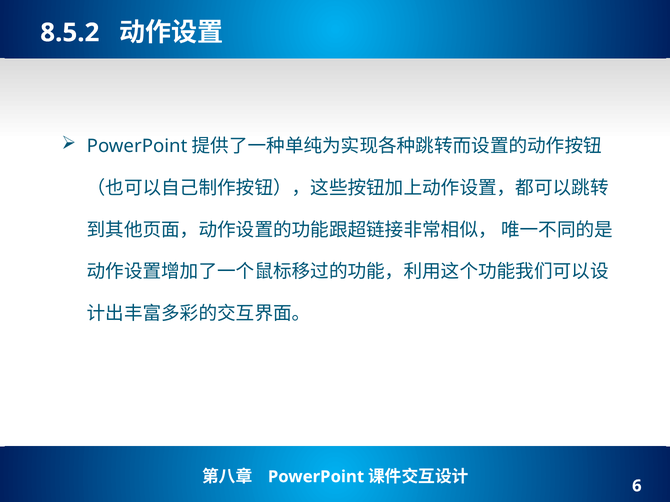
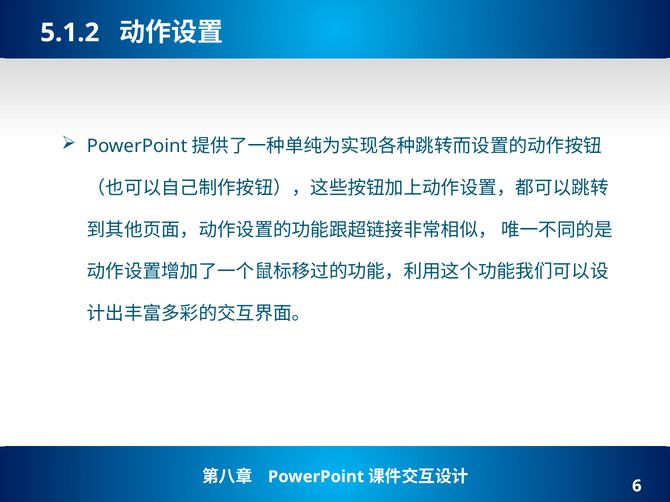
8.5.2: 8.5.2 -> 5.1.2 (70, 33)
